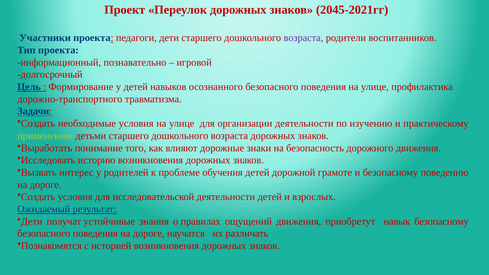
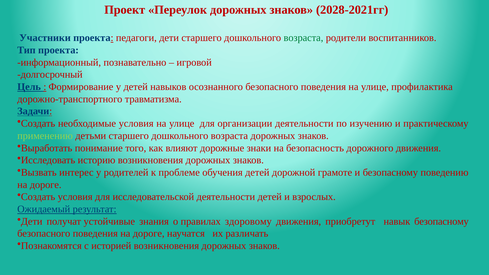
2045-2021гг: 2045-2021гг -> 2028-2021гг (352, 10)
возраста colour: purple -> green (303, 38)
ощущений: ощущений -> здоровому (248, 221)
